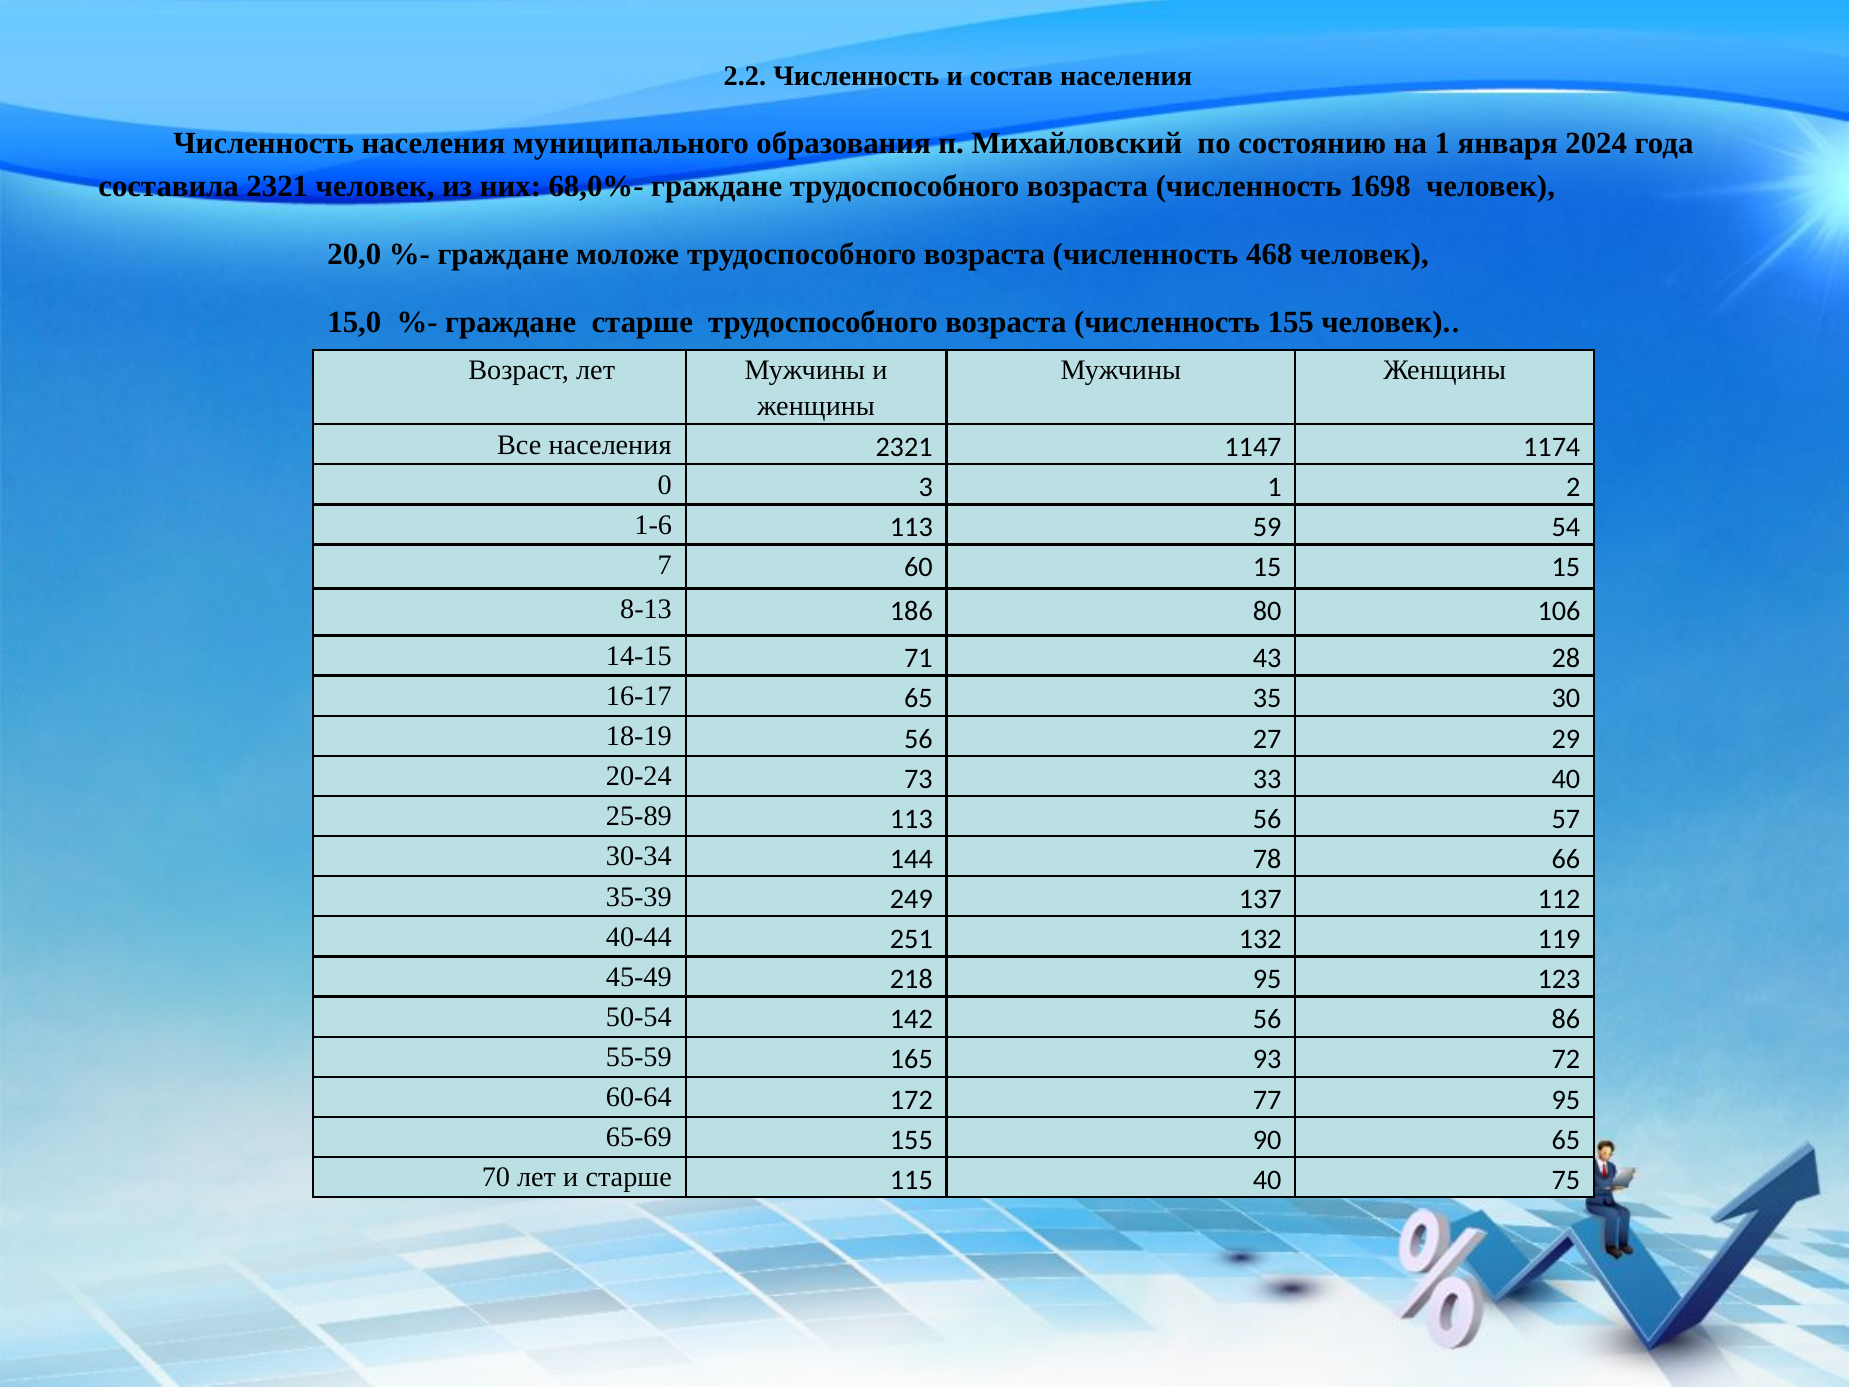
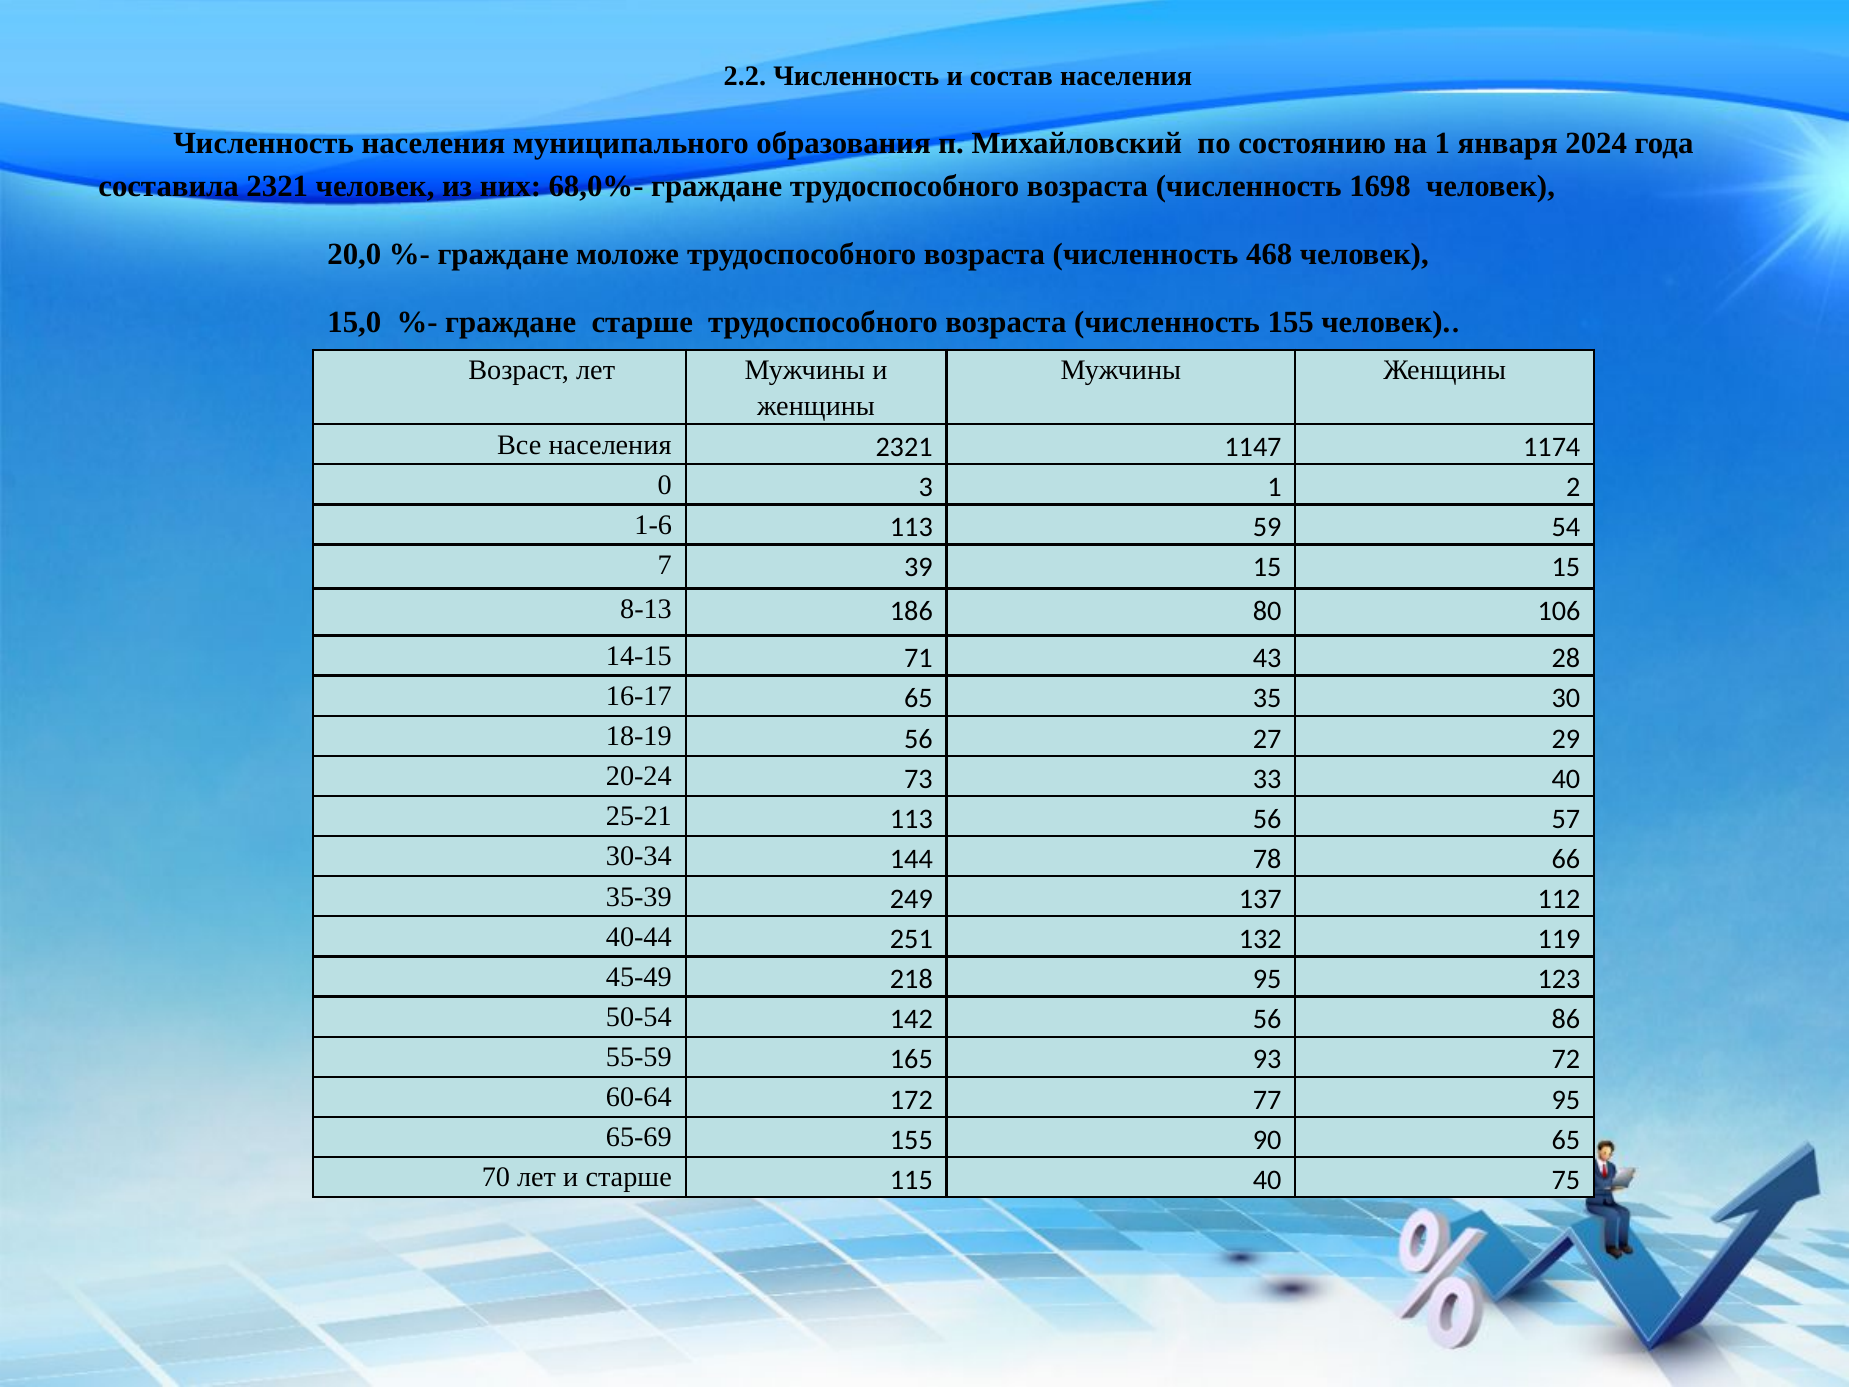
60: 60 -> 39 (918, 567)
25-89: 25-89 -> 25-21 (639, 816)
